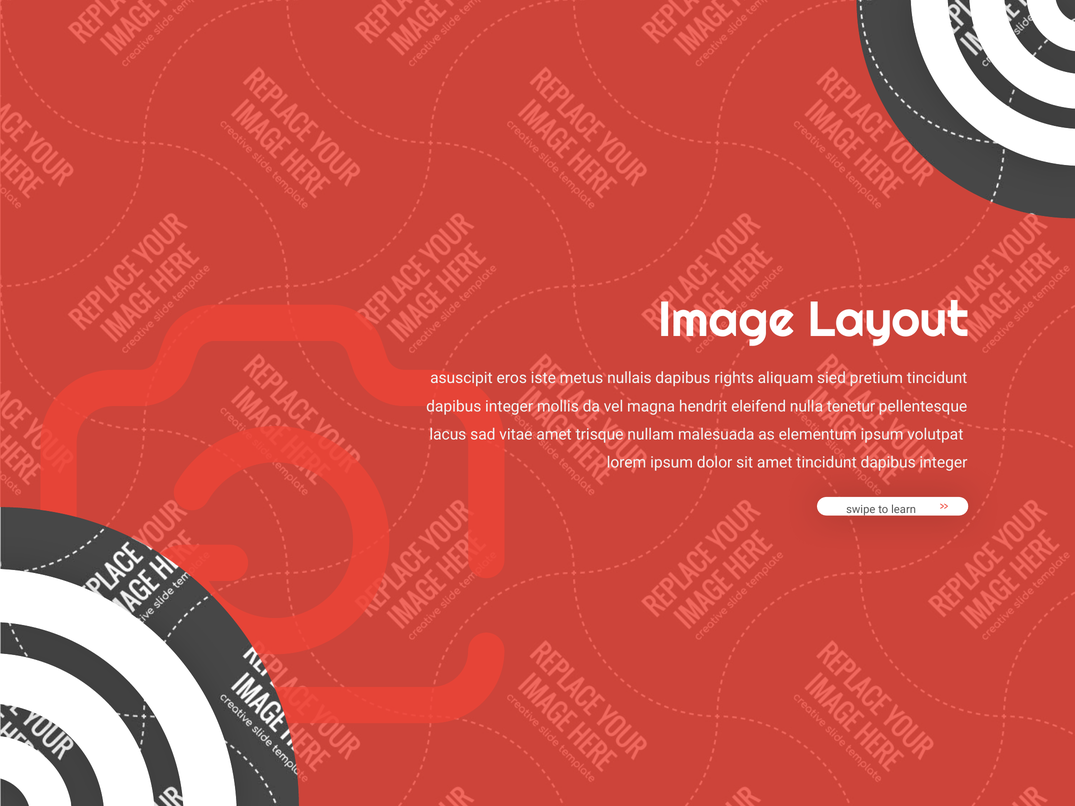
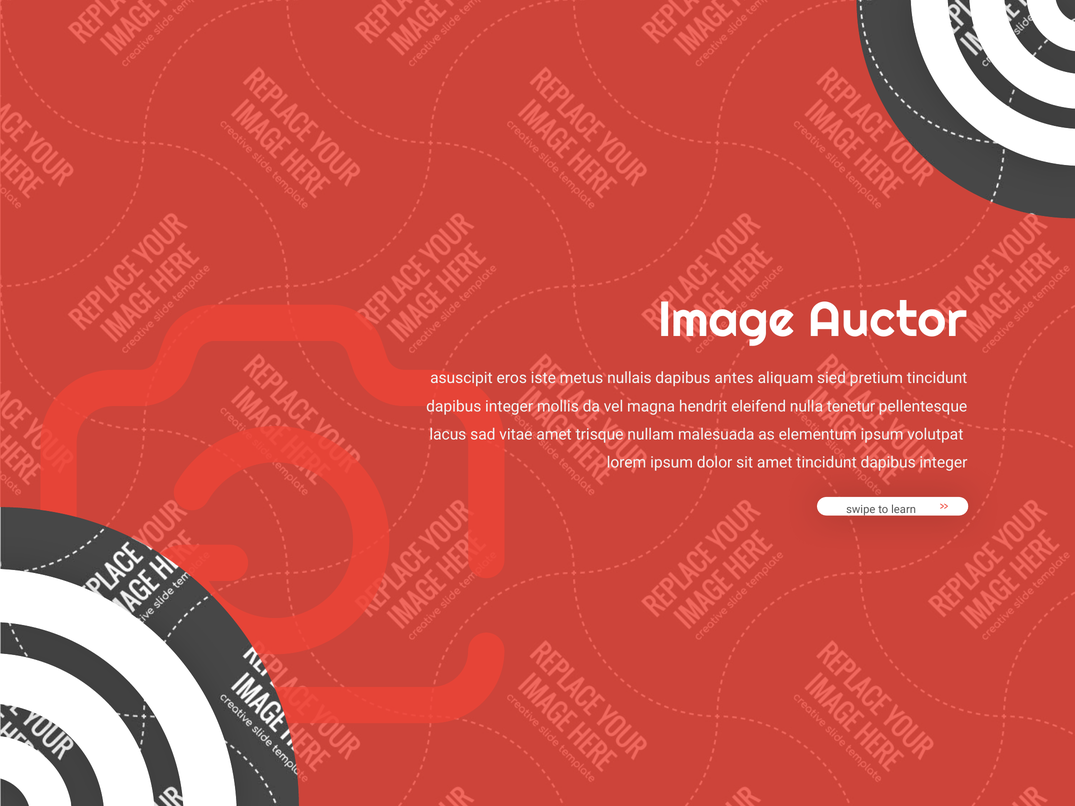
Layout: Layout -> Auctor (888, 320)
rights: rights -> antes (734, 378)
